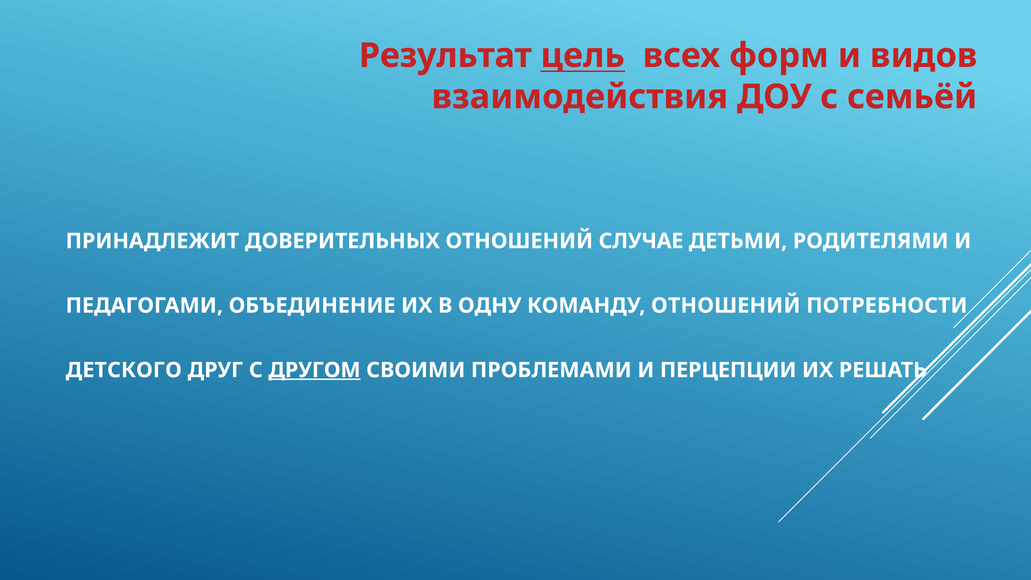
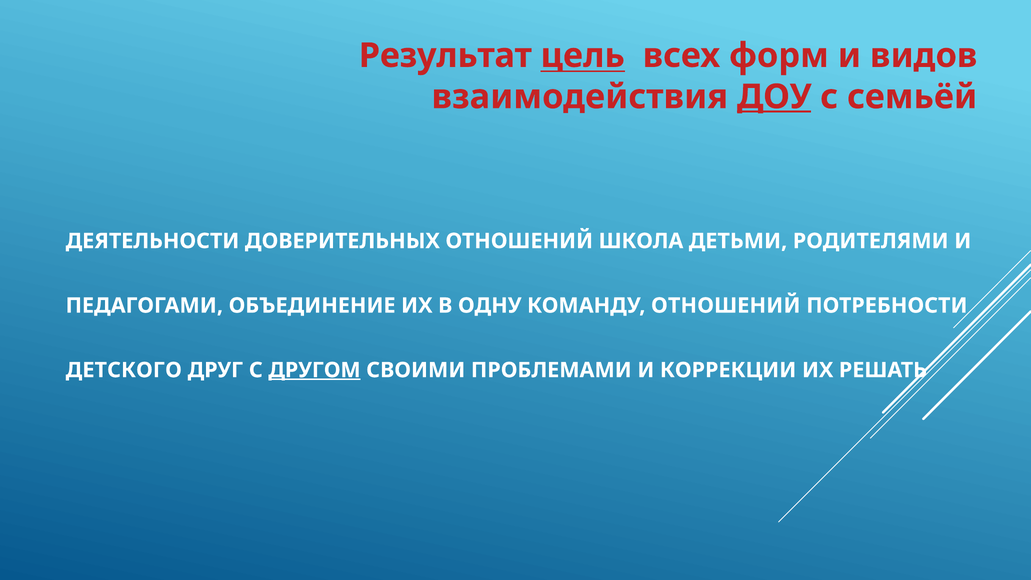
ДОУ underline: none -> present (774, 97)
ПРИНАДЛЕЖИТ: ПРИНАДЛЕЖИТ -> ДЕЯТЕЛЬНОСТИ (152, 241)
СЛУЧАЕ: СЛУЧАЕ -> ШКОЛА (641, 241)
ПЕРЦЕПЦИИ: ПЕРЦЕПЦИИ -> КОРРЕКЦИИ (728, 370)
